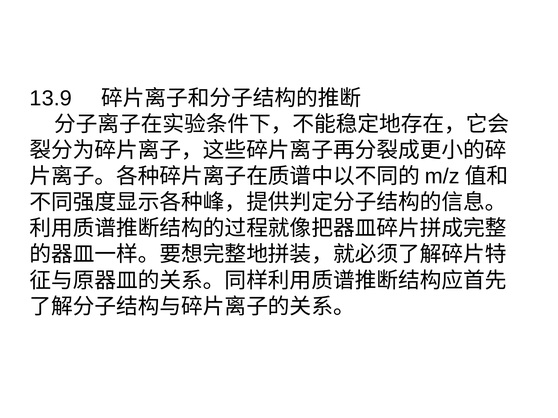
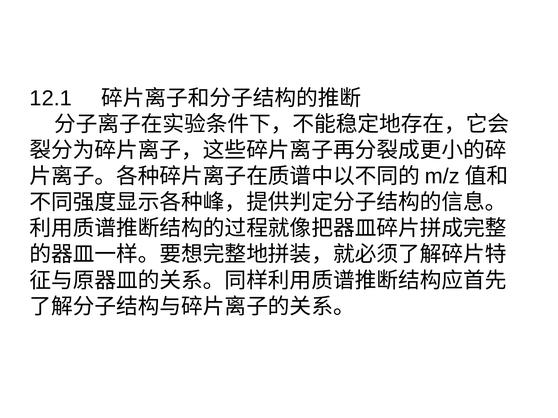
13.9: 13.9 -> 12.1 (51, 98)
